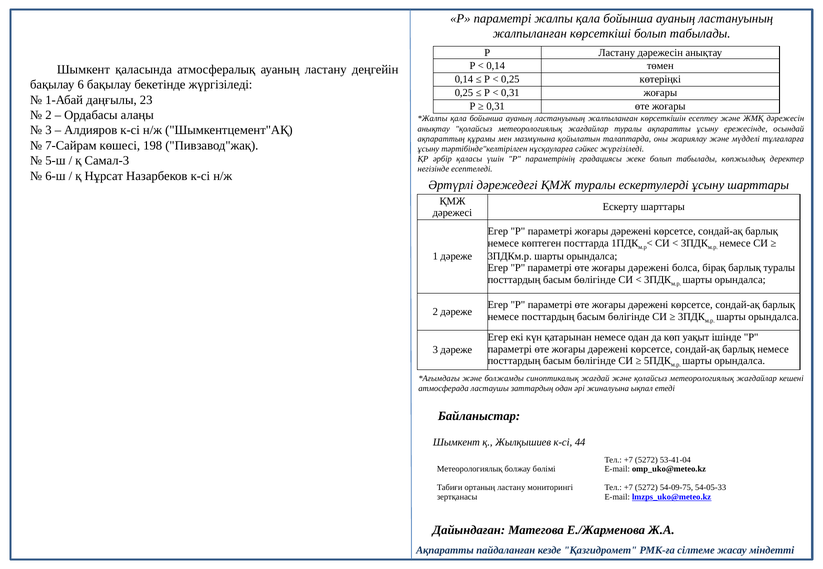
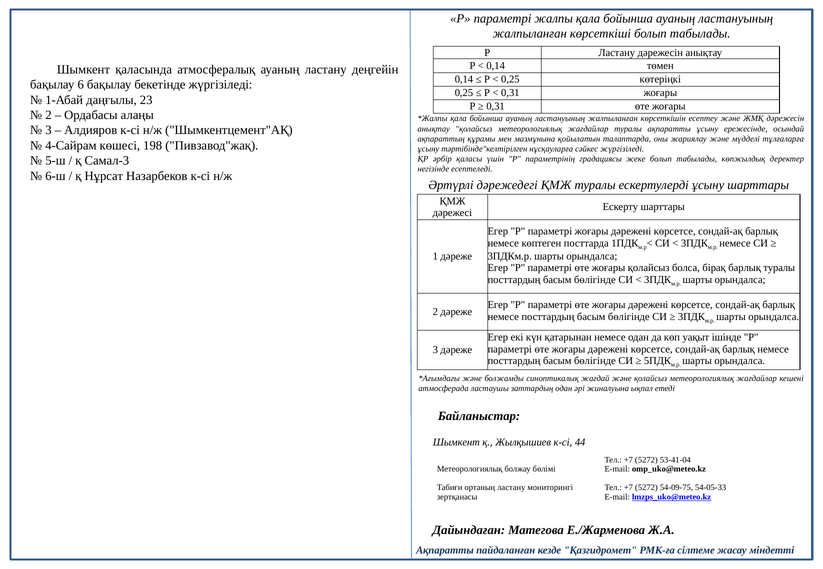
7-Сайрам: 7-Сайрам -> 4-Сайрам (71, 146)
дәрежені: дәрежені -> қолайсыз (649, 268)
